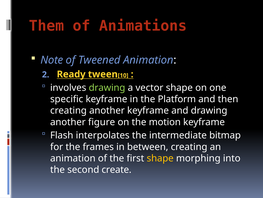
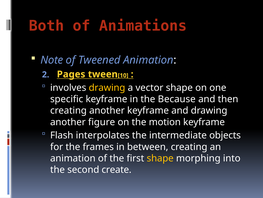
Them: Them -> Both (46, 26)
Ready: Ready -> Pages (71, 74)
drawing colour: light green -> yellow (107, 87)
Platform: Platform -> Because (177, 99)
bitmap: bitmap -> objects (225, 135)
